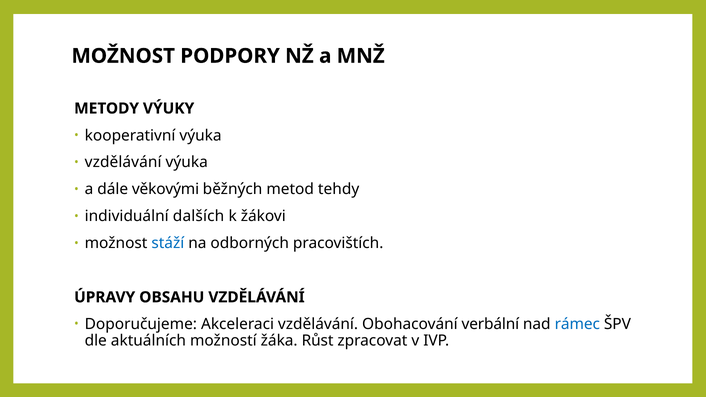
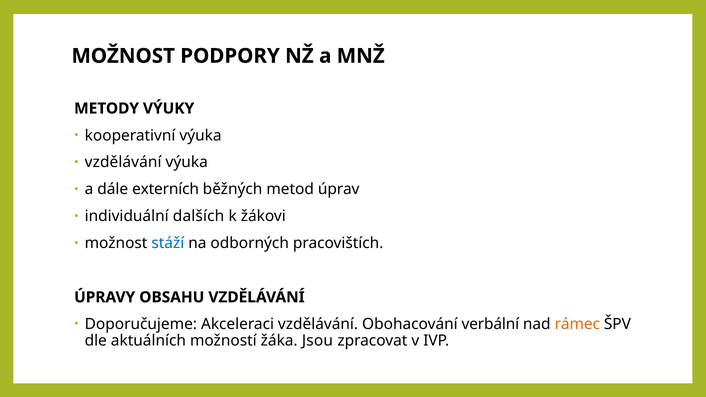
věkovými: věkovými -> externích (166, 189)
tehdy: tehdy -> úprav (339, 189)
rámec colour: blue -> orange (577, 324)
Růst: Růst -> Jsou (317, 341)
